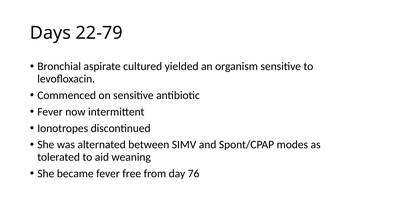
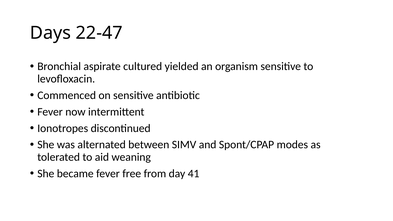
22-79: 22-79 -> 22-47 (99, 33)
76: 76 -> 41 (194, 174)
